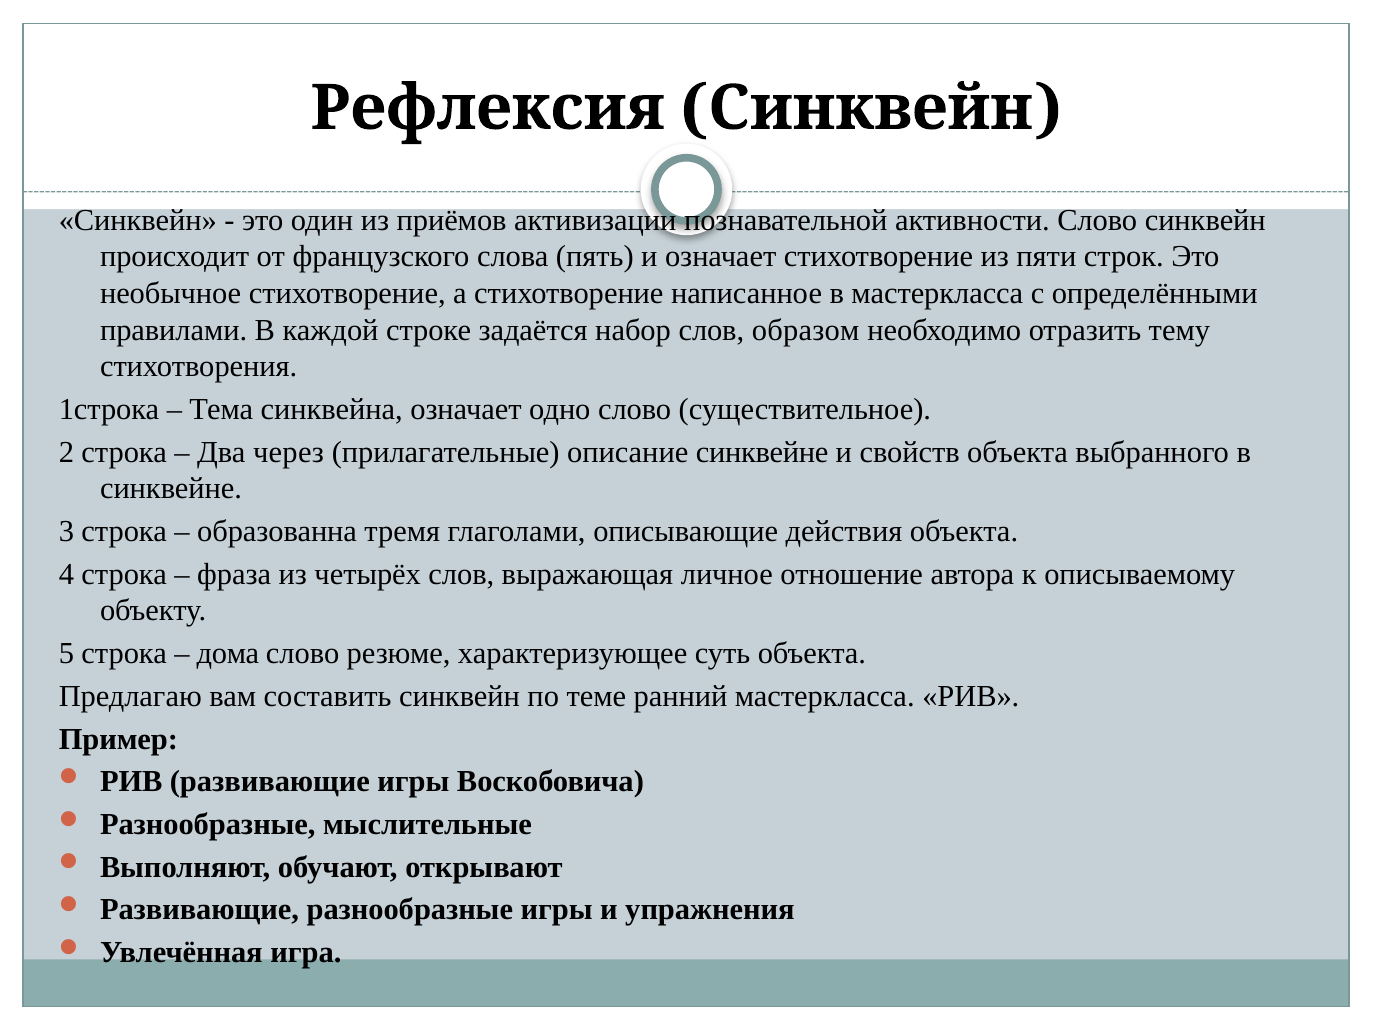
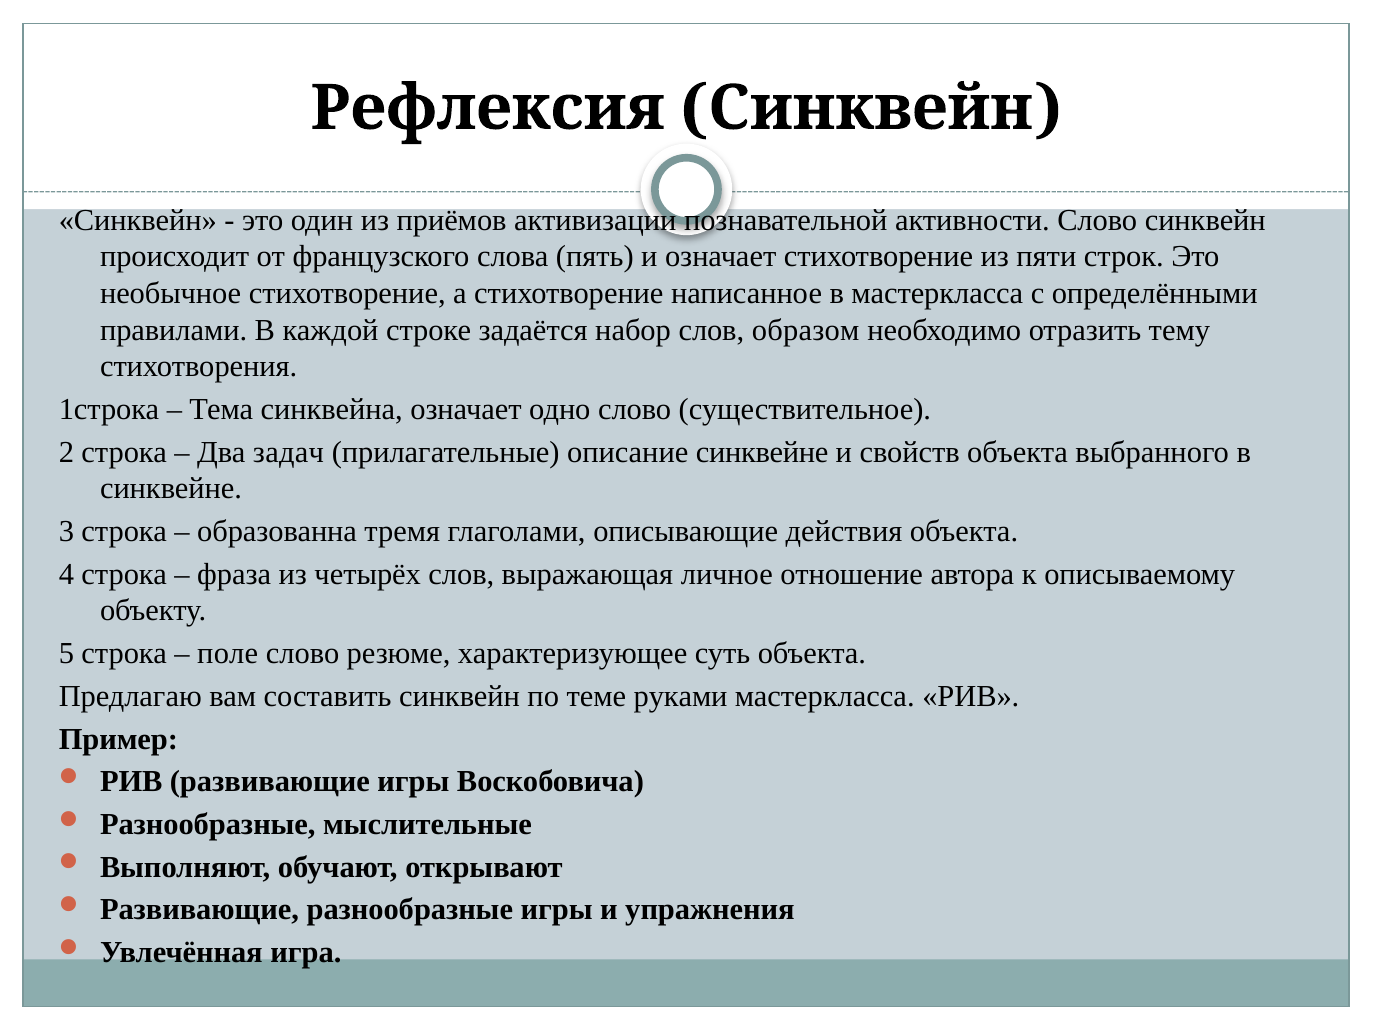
через: через -> задач (288, 452)
дома: дома -> поле (228, 653)
ранний: ранний -> руками (681, 696)
